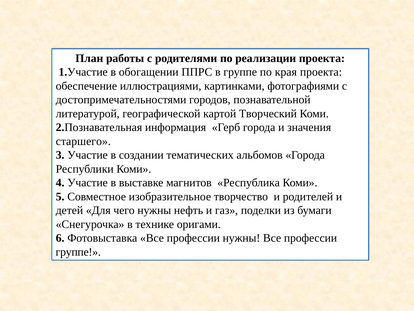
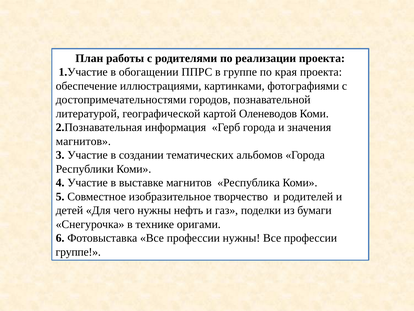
Творческий: Творческий -> Оленеводов (268, 113)
старшего: старшего -> магнитов (83, 141)
